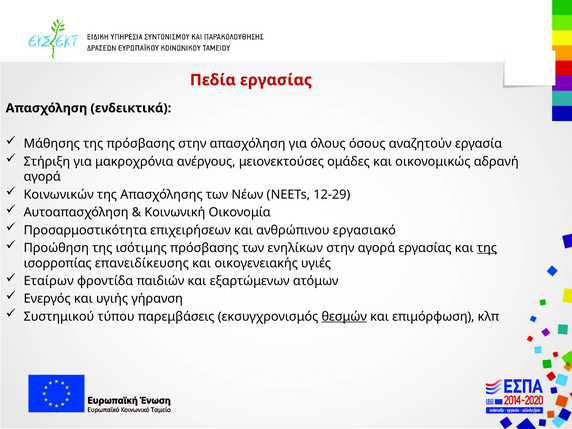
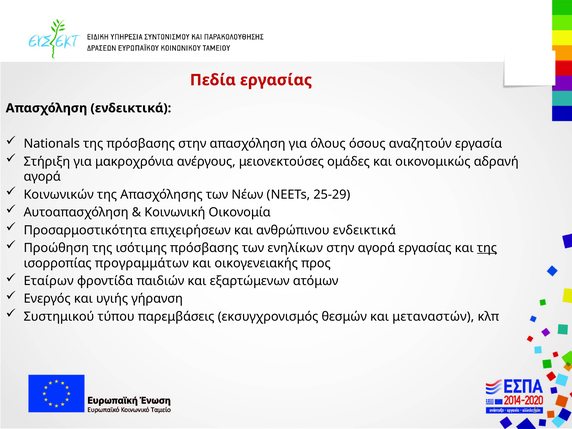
Μάθησης: Μάθησης -> Nationals (52, 144)
12-29: 12-29 -> 25-29 (332, 195)
ανθρώπινου εργασιακό: εργασιακό -> ενδεικτικά (364, 230)
επανειδίκευσης: επανειδίκευσης -> προγραμμάτων (142, 263)
υγιές: υγιές -> προς (316, 263)
θεσμών underline: present -> none (344, 317)
επιμόρφωση: επιμόρφωση -> μεταναστών (433, 317)
